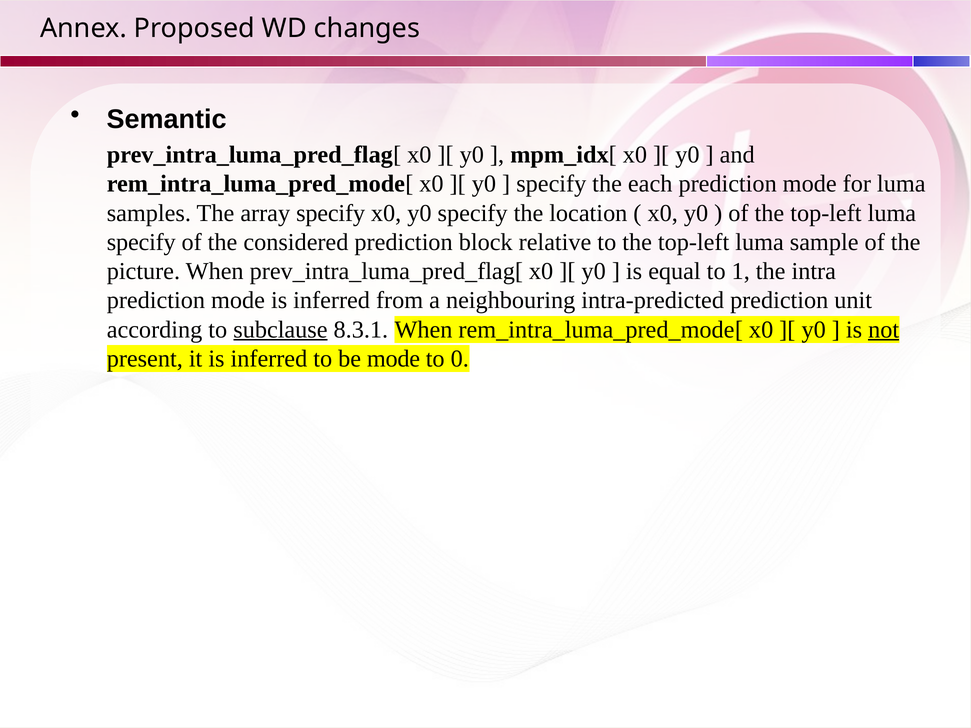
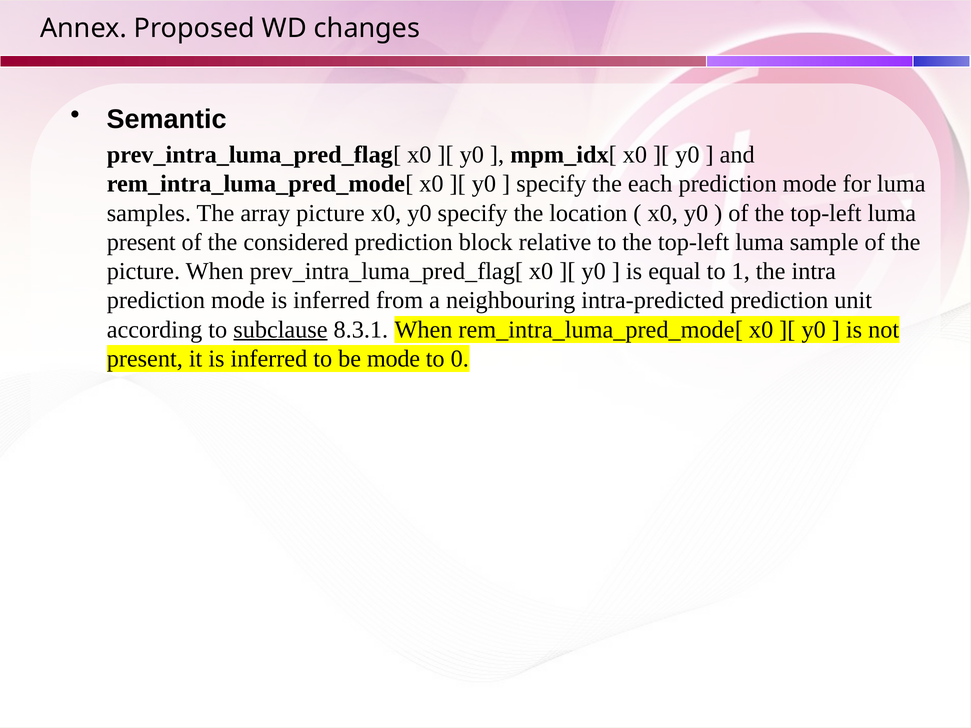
array specify: specify -> picture (330, 213)
specify: specify -> present (141, 242)
not underline: present -> none (884, 330)
